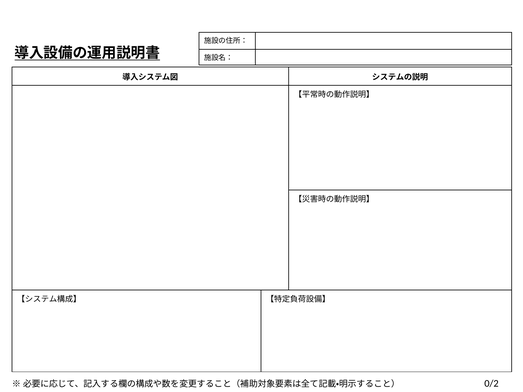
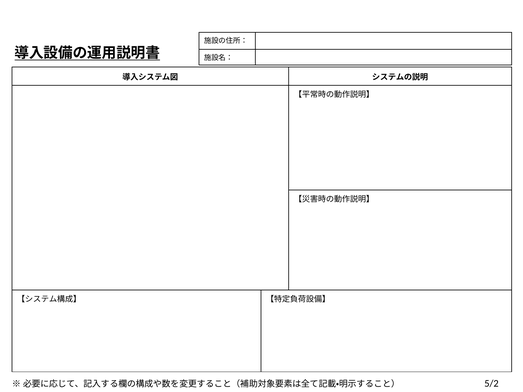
0/2: 0/2 -> 5/2 (492, 384)
